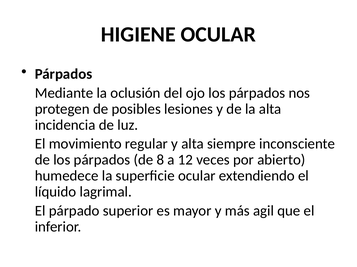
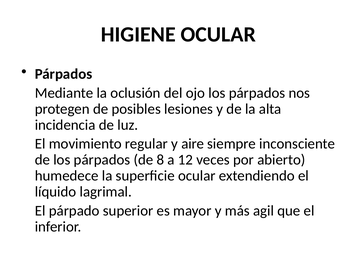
y alta: alta -> aire (193, 144)
